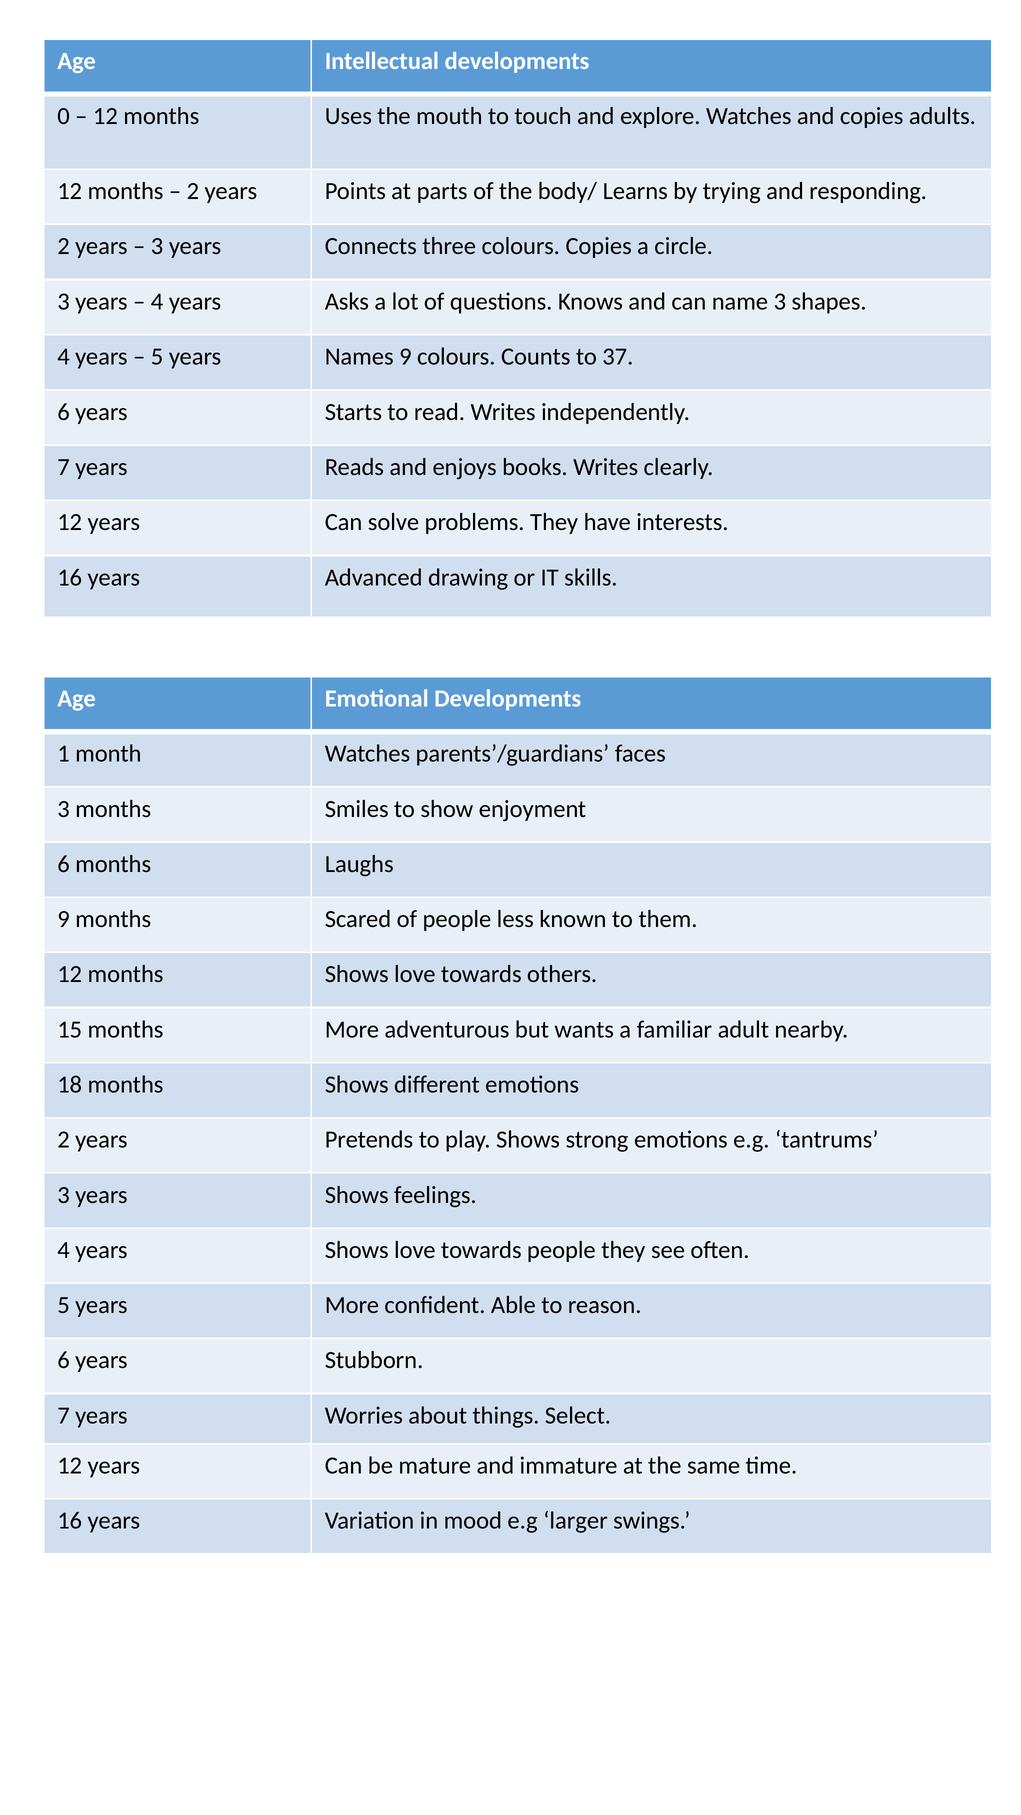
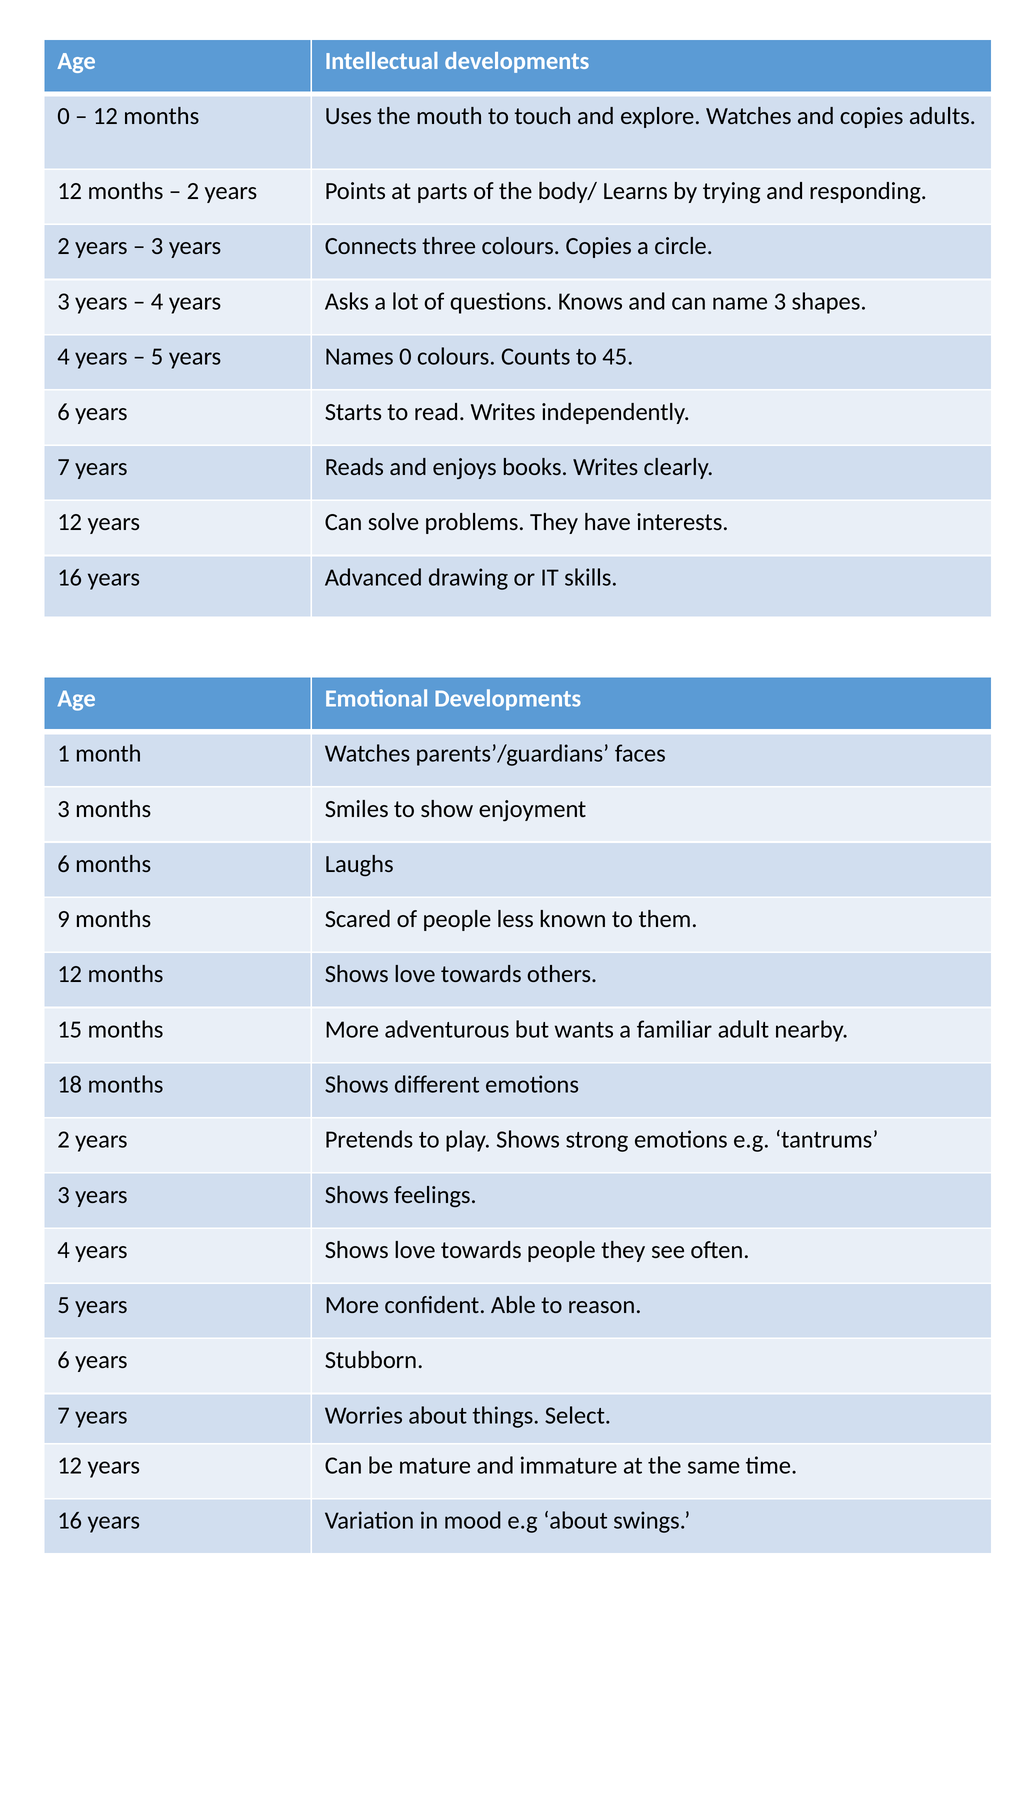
Names 9: 9 -> 0 (405, 357)
37: 37 -> 45 (618, 357)
e.g larger: larger -> about (576, 1521)
